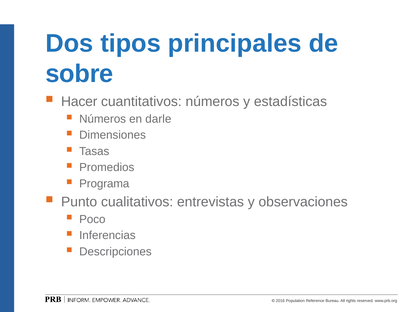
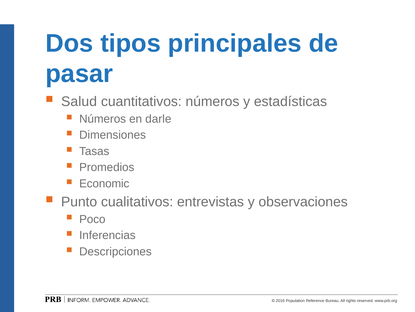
sobre: sobre -> pasar (79, 74)
Hacer: Hacer -> Salud (79, 101)
Programa: Programa -> Economic (104, 183)
